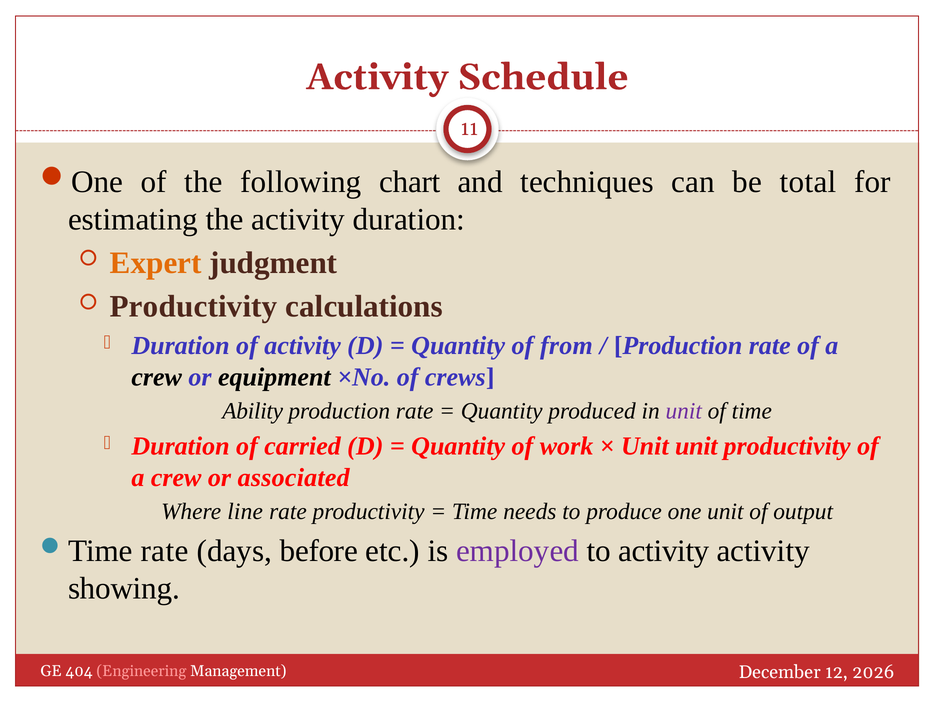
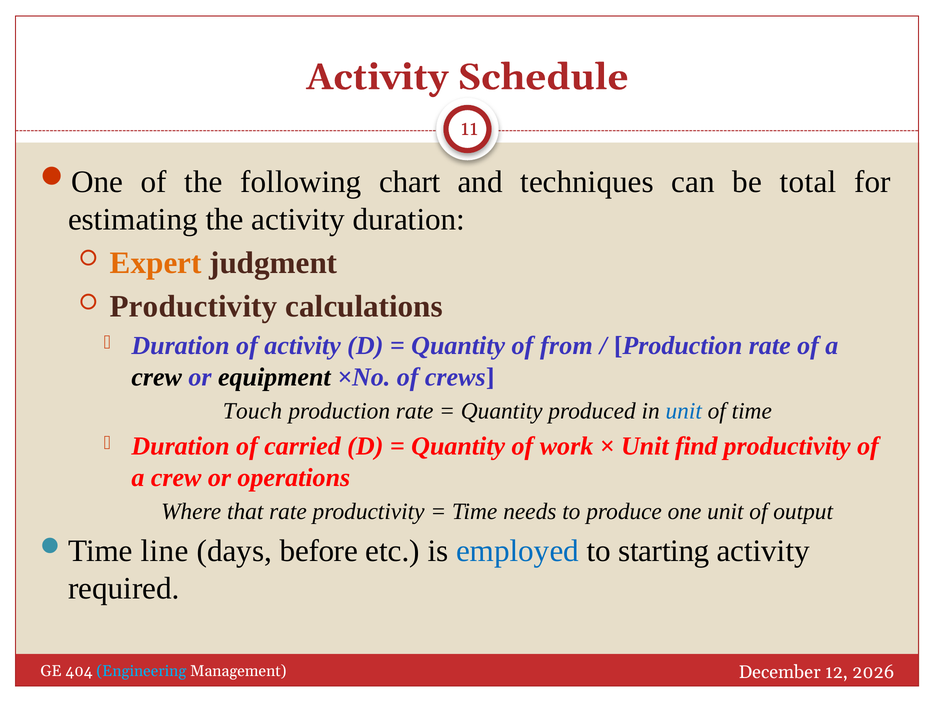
Ability: Ability -> Touch (252, 411)
unit colour: purple -> blue (684, 411)
Unit unit: unit -> find (696, 446)
associated: associated -> operations (294, 477)
line: line -> that (245, 511)
rate: rate -> line (165, 551)
employed colour: purple -> blue (518, 551)
to activity: activity -> starting (664, 551)
showing: showing -> required (124, 588)
Engineering colour: pink -> light blue (141, 671)
